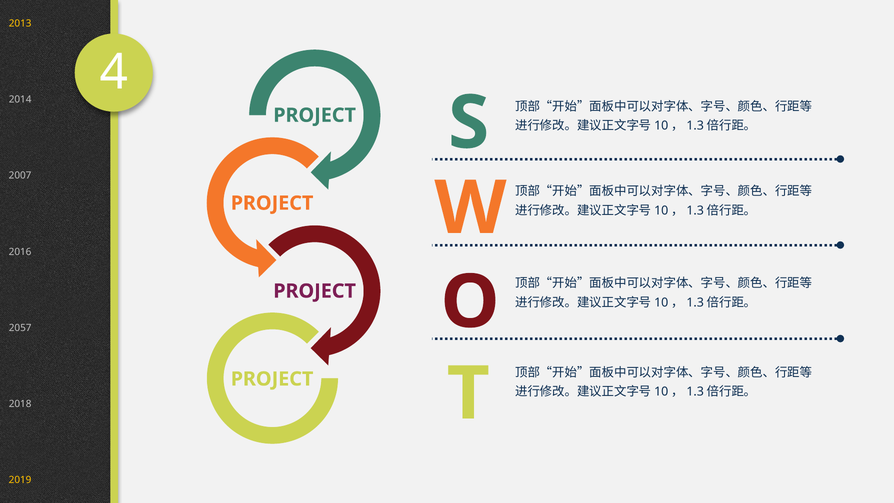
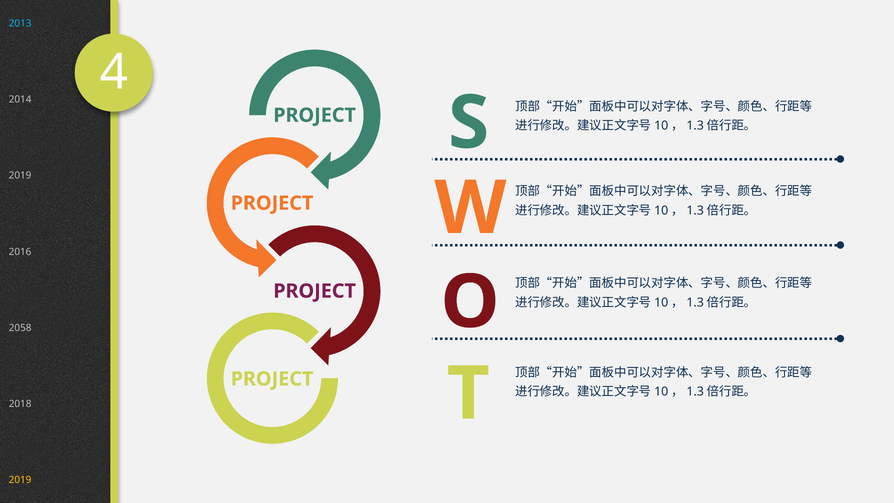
2013 colour: yellow -> light blue (20, 23)
2007: 2007 -> 2019 (20, 176)
2057: 2057 -> 2058 (20, 328)
